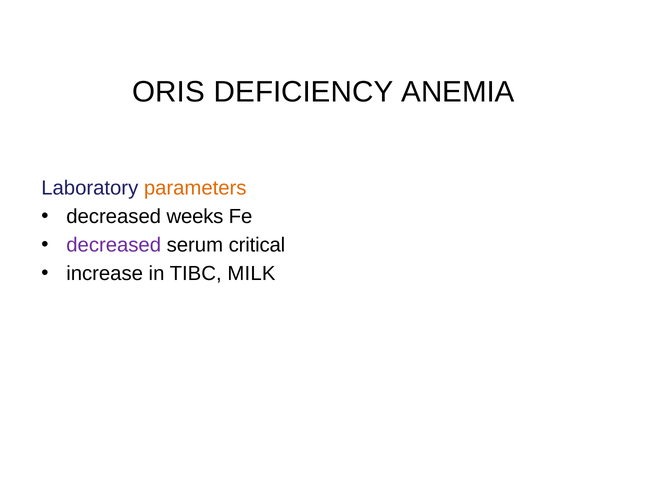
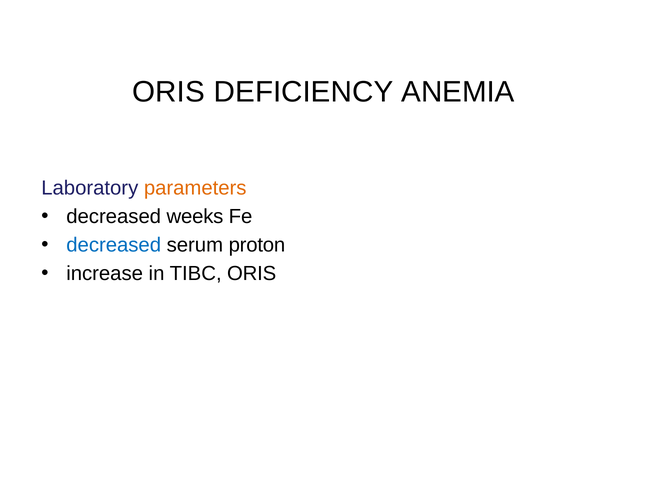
decreased colour: purple -> blue (114, 245)
critical: critical -> proton (257, 245)
TIBC MILK: MILK -> ORIS (252, 274)
